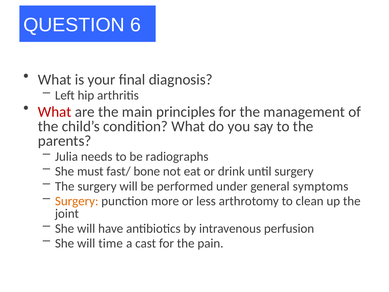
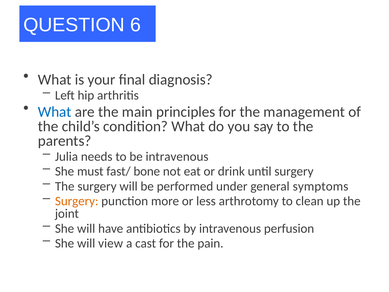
What colour: red -> blue (55, 112)
be radiographs: radiographs -> intravenous (177, 156)
time: time -> view (111, 243)
